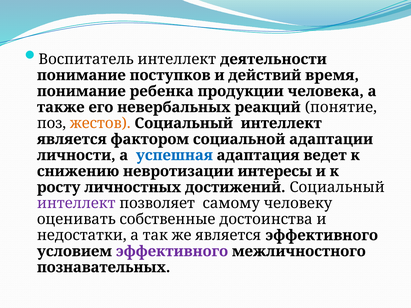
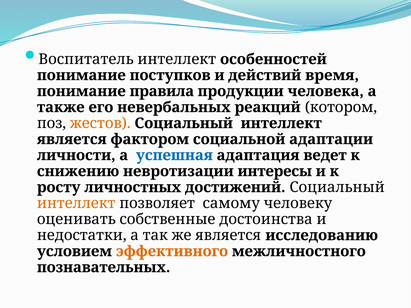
деятельности: деятельности -> особенностей (273, 59)
ребенка: ребенка -> правила (162, 91)
понятие: понятие -> котором (341, 107)
интеллект colour: purple -> orange (76, 203)
является эффективного: эффективного -> исследованию (322, 235)
эффективного colour: purple -> orange (172, 252)
